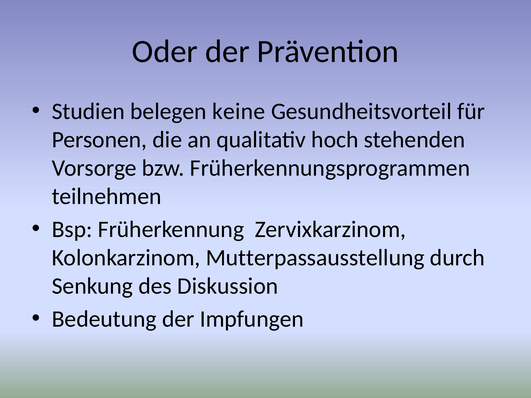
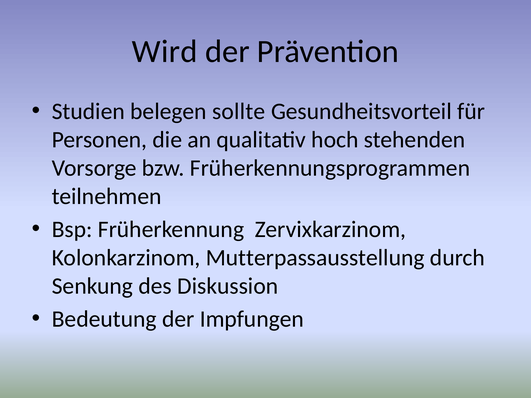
Oder: Oder -> Wird (165, 51)
keine: keine -> sollte (239, 111)
